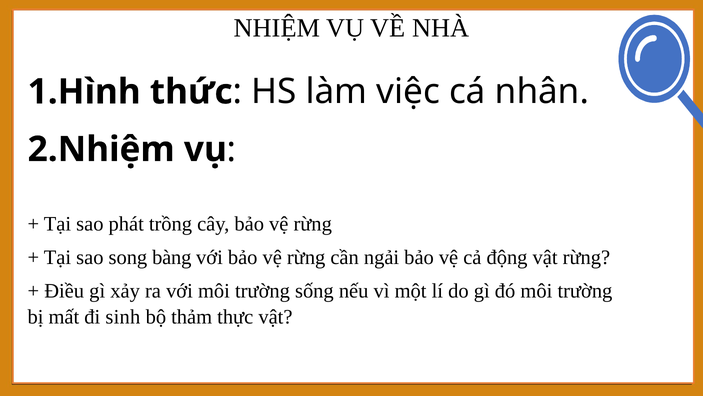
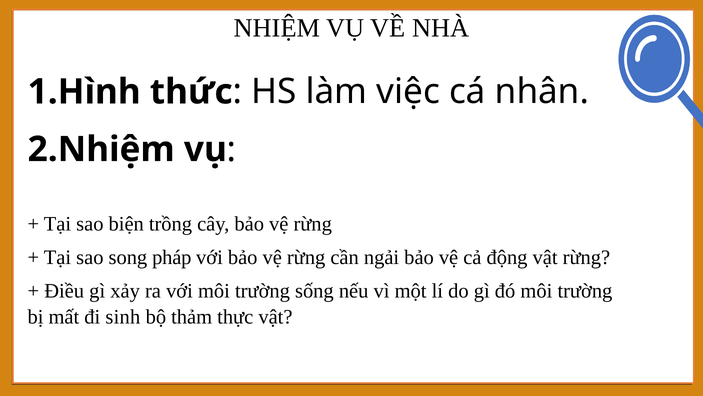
phát: phát -> biện (126, 224)
bàng: bàng -> pháp (172, 257)
